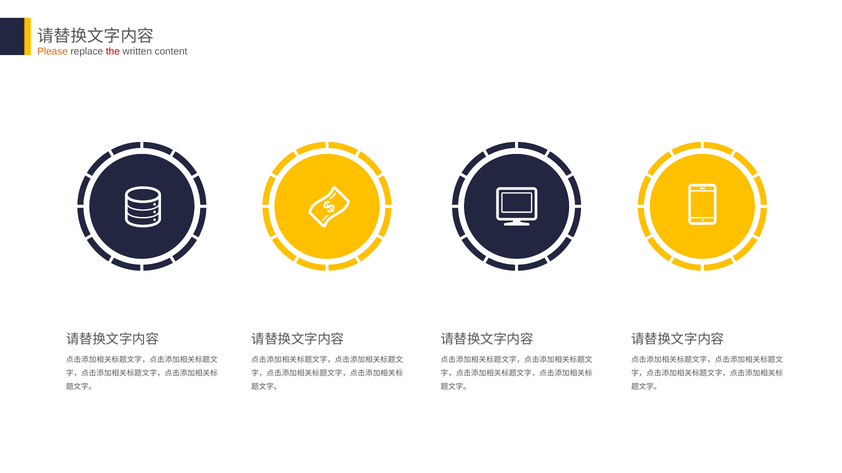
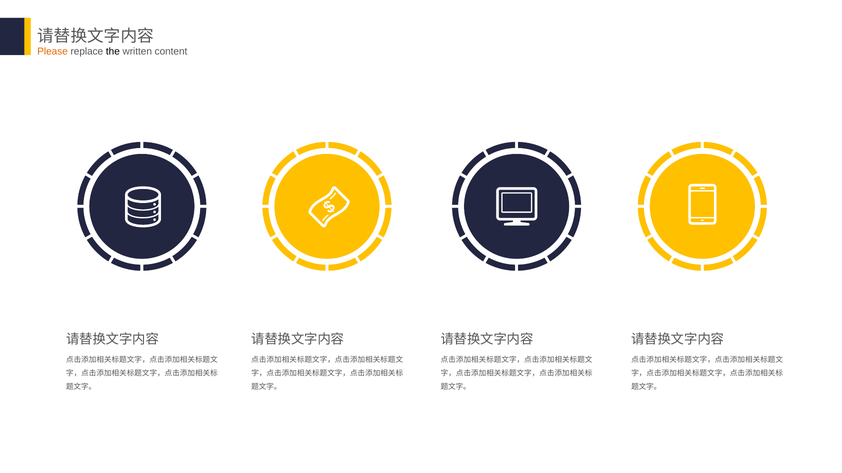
the colour: red -> black (113, 51)
